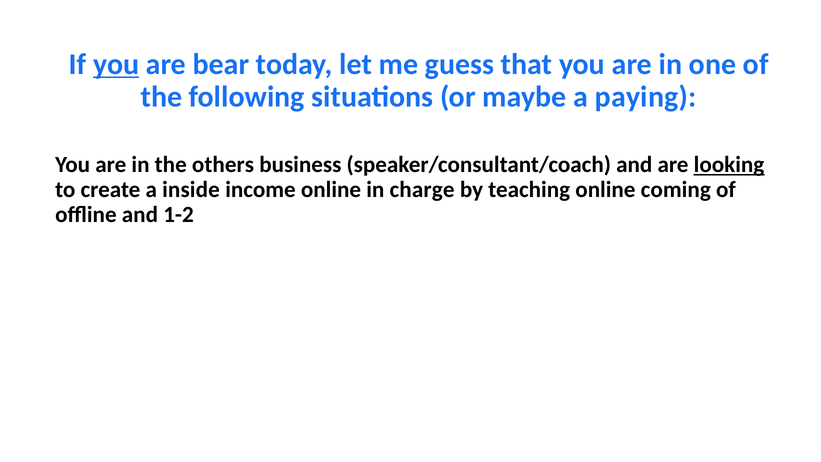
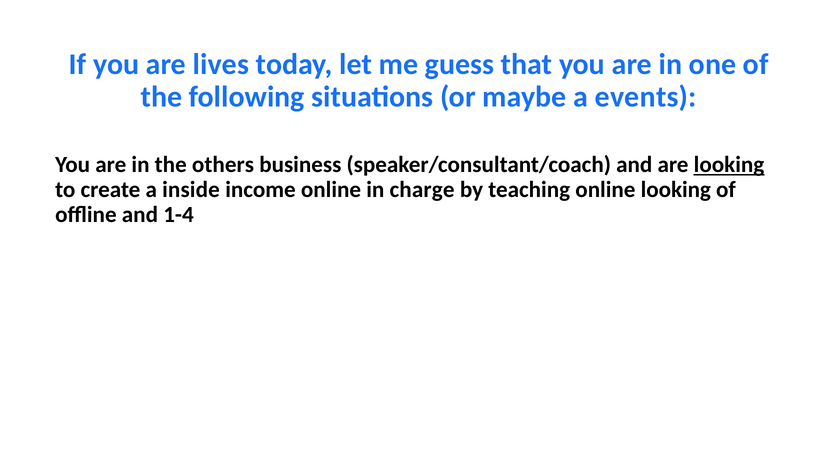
you underline: present -> none (116, 64)
bear: bear -> lives (221, 64)
paying: paying -> events (646, 97)
online coming: coming -> looking (676, 190)
1-2: 1-2 -> 1-4 (179, 215)
